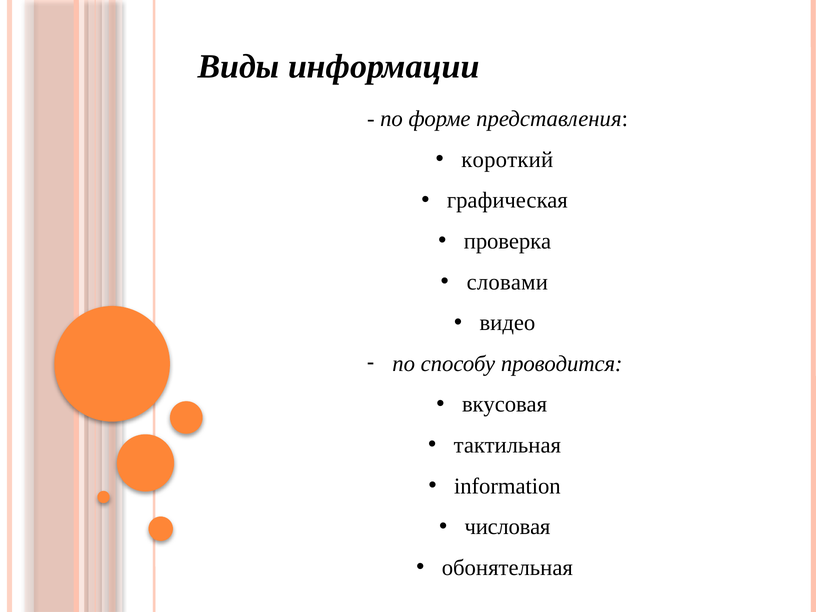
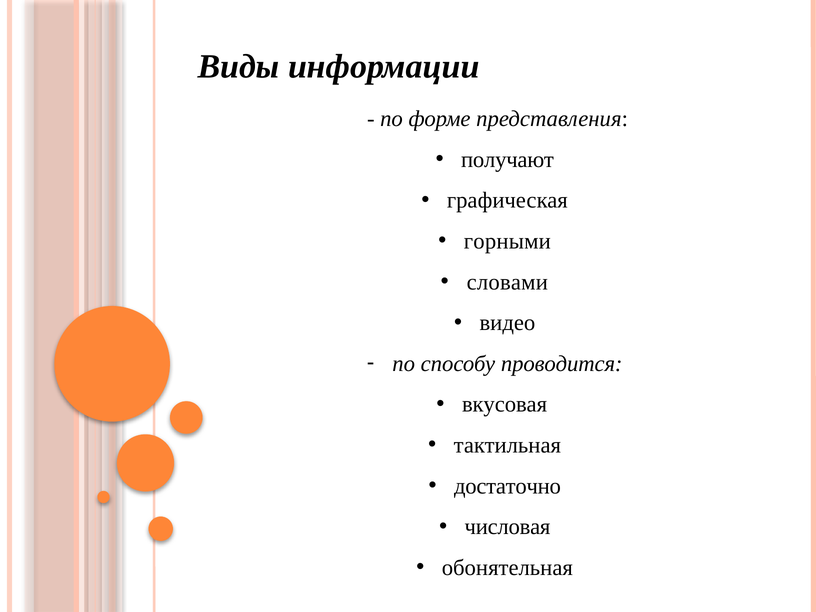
короткий: короткий -> получают (507, 160)
проверка: проверка -> горными (507, 241)
information: information -> достаточно (507, 486)
